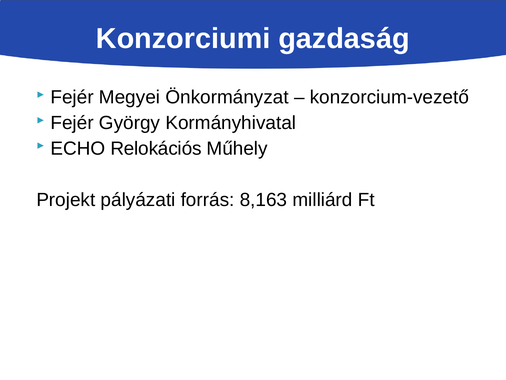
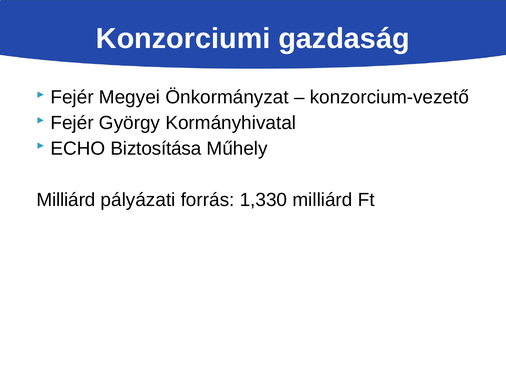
Relokációs: Relokációs -> Biztosítása (156, 148)
Projekt: Projekt -> Milliárd (66, 200)
8,163: 8,163 -> 1,330 (263, 200)
